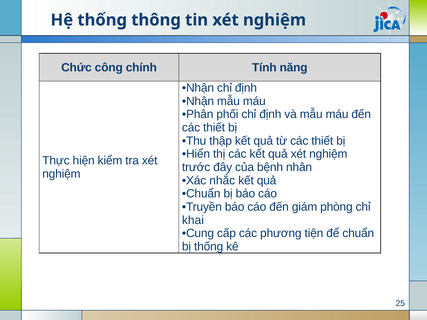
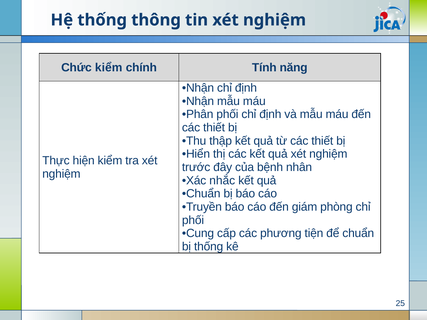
Chức công: công -> kiểm (109, 67)
khai: khai -> phối (193, 220)
